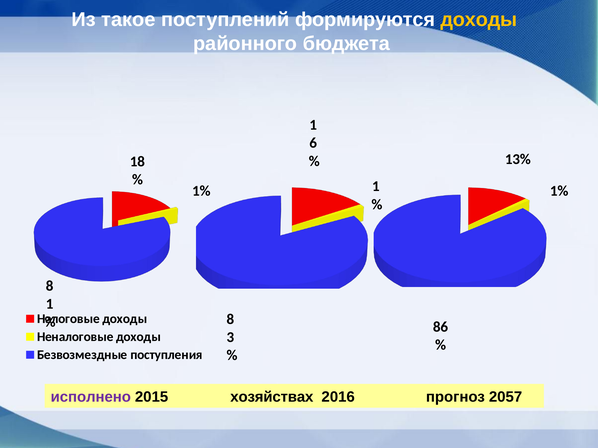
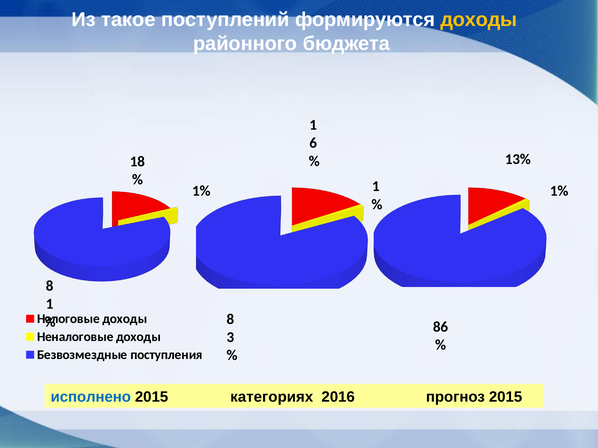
исполнено colour: purple -> blue (91, 397)
хозяйствах: хозяйствах -> категориях (272, 397)
прогноз 2057: 2057 -> 2015 (506, 397)
